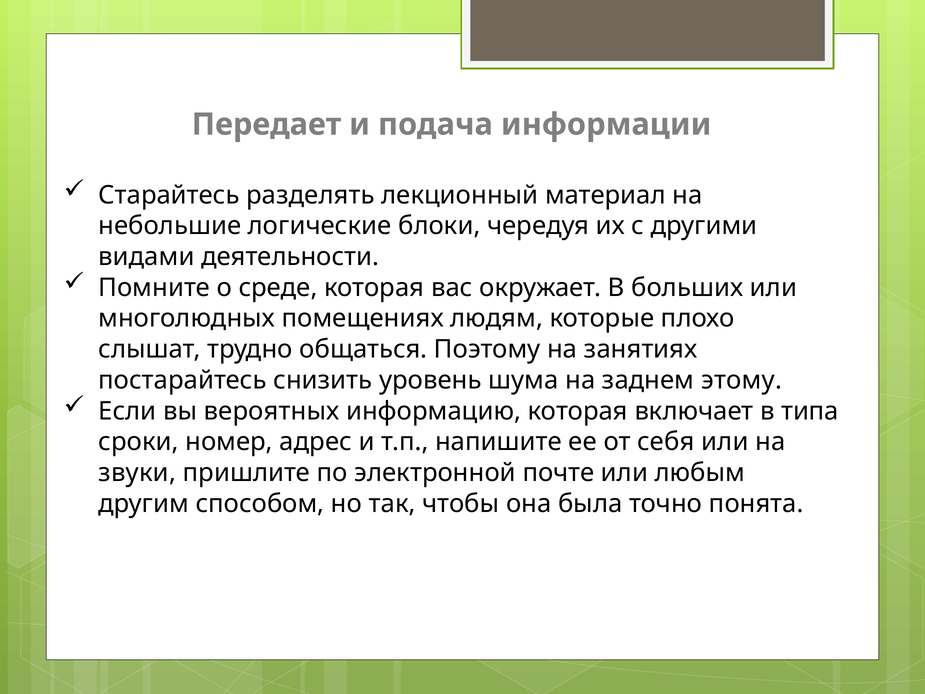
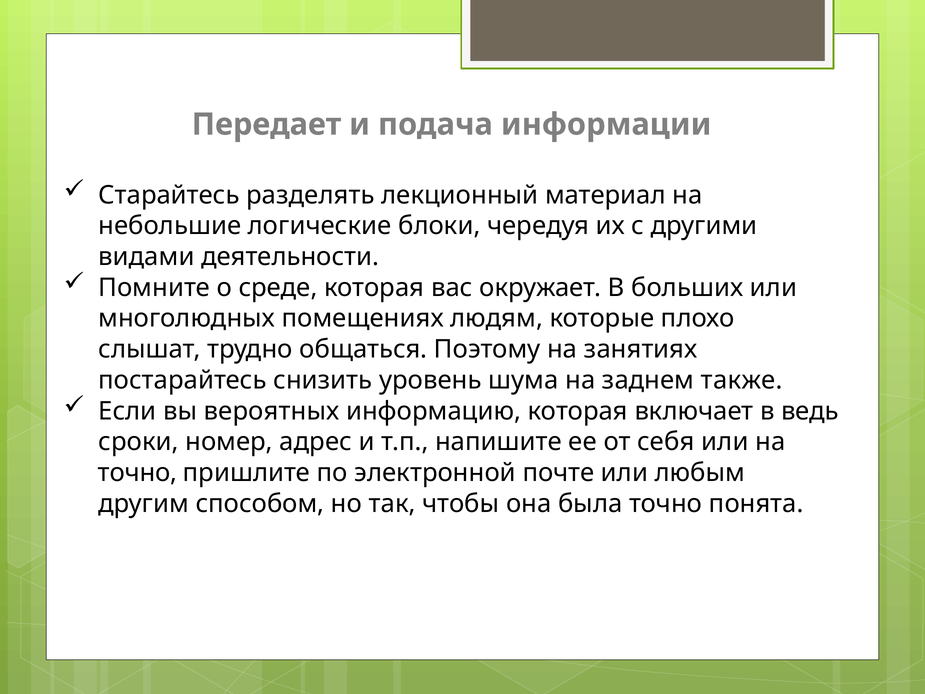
этому: этому -> также (742, 380)
типа: типа -> ведь (810, 411)
звуки: звуки -> точно (137, 473)
